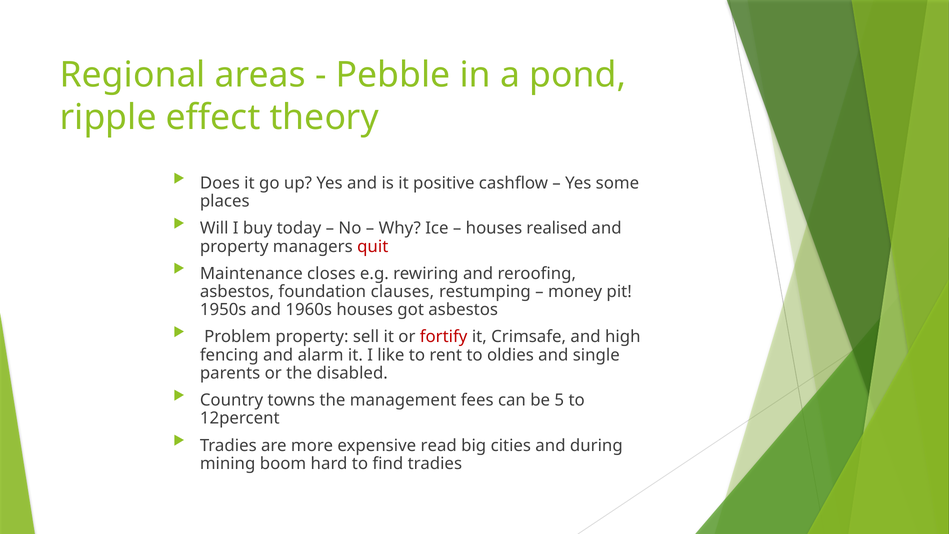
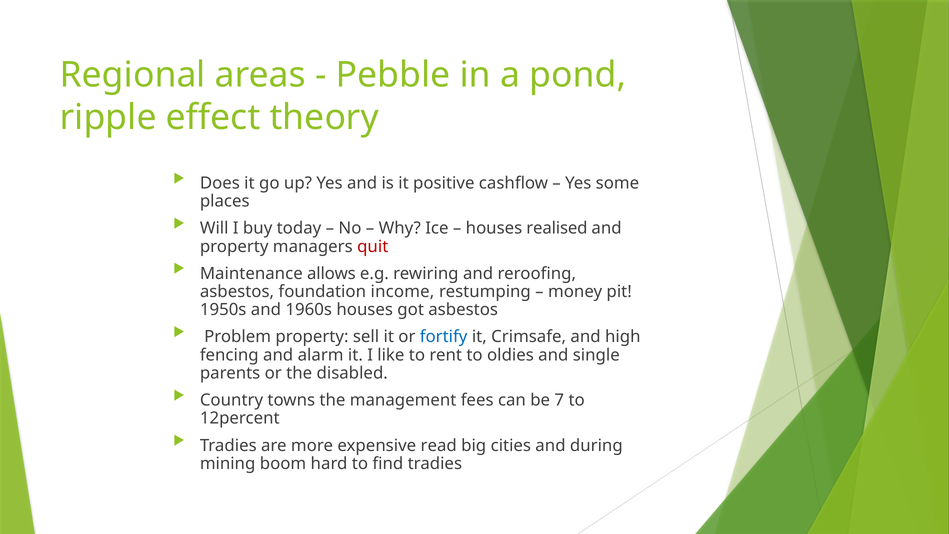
closes: closes -> allows (331, 273)
clauses: clauses -> income (402, 292)
fortify colour: red -> blue (444, 337)
5: 5 -> 7 (559, 400)
